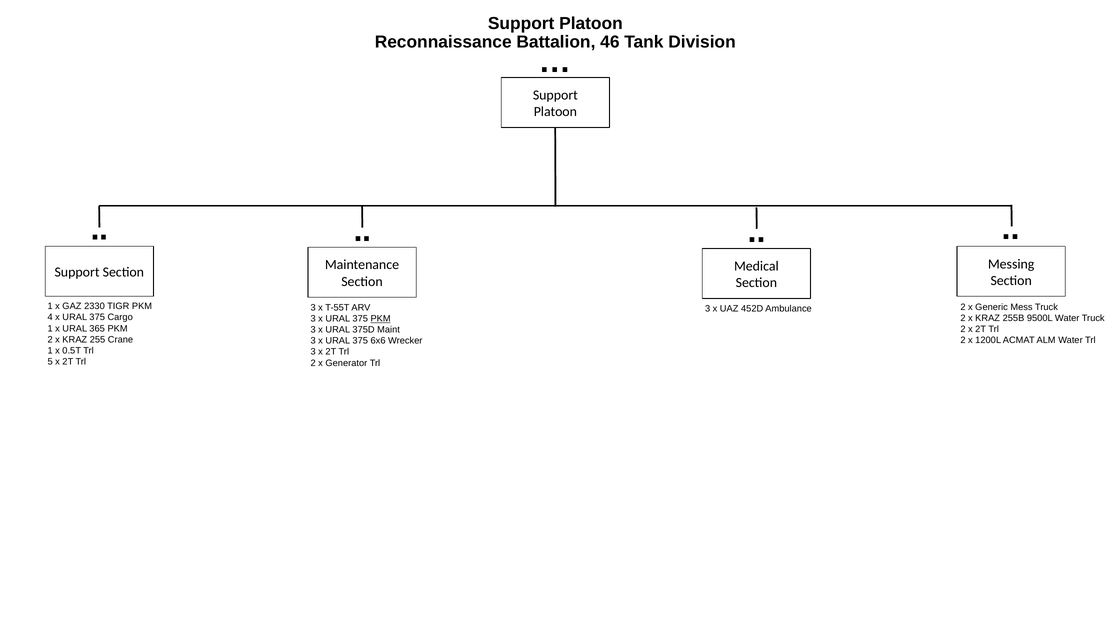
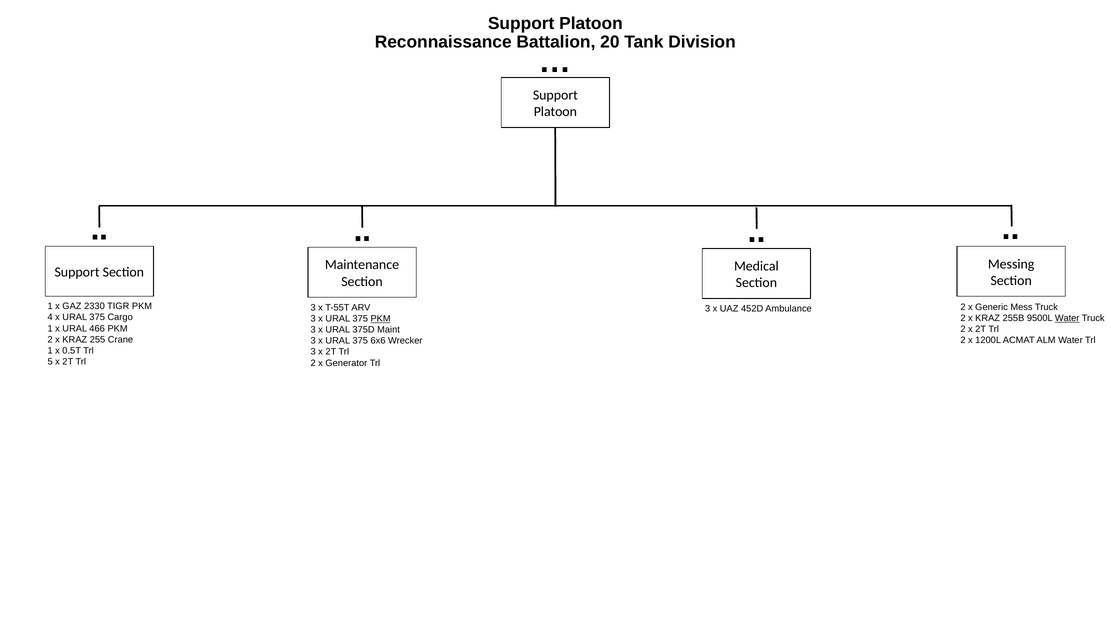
46: 46 -> 20 (610, 42)
Water underline: none -> present (1067, 318)
365: 365 -> 466 (97, 328)
